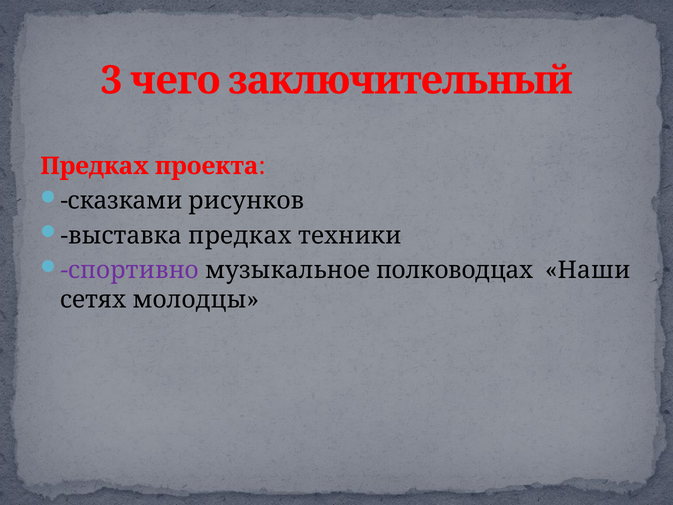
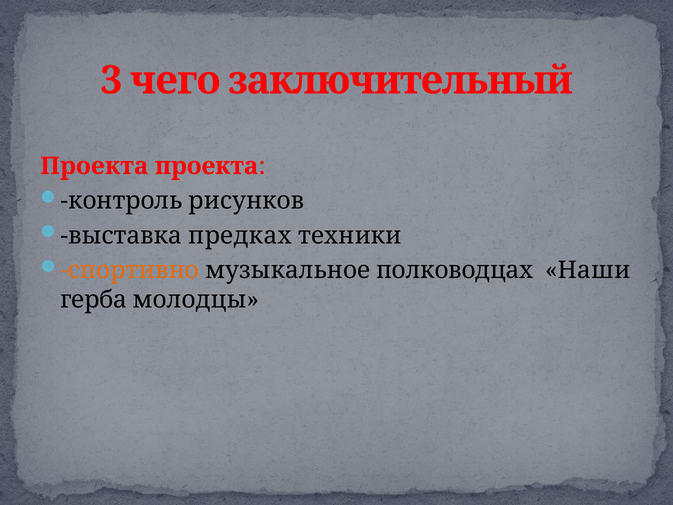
Предках: Предках -> Проекта (94, 166)
сказками: сказками -> контроль (122, 201)
спортивно colour: purple -> orange (130, 270)
сетях: сетях -> герба (94, 299)
